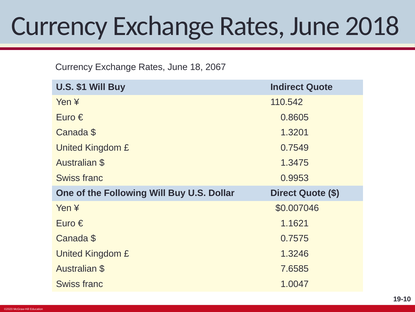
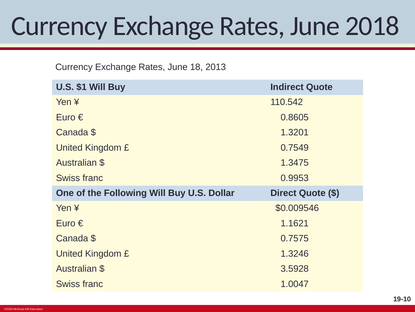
2067: 2067 -> 2013 (216, 67)
$0.007046: $0.007046 -> $0.009546 (297, 208)
7.6585: 7.6585 -> 3.5928 (295, 268)
